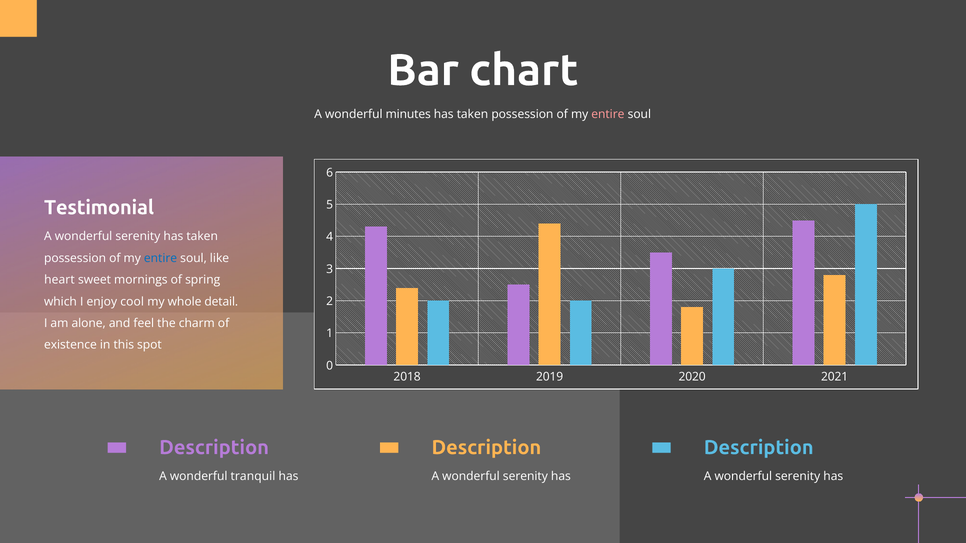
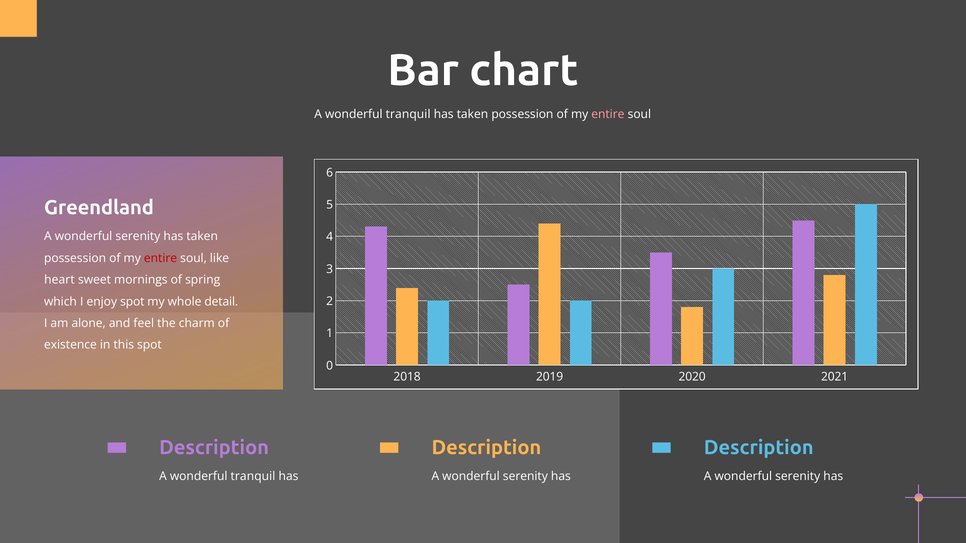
minutes: minutes -> tranquil (408, 114)
Testimonial: Testimonial -> Greendland (99, 208)
entire colour: blue -> red (161, 258)
enjoy cool: cool -> spot (132, 302)
